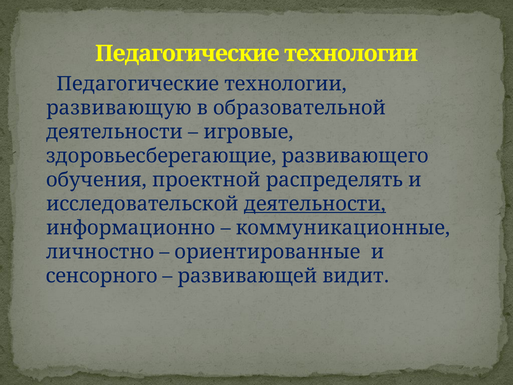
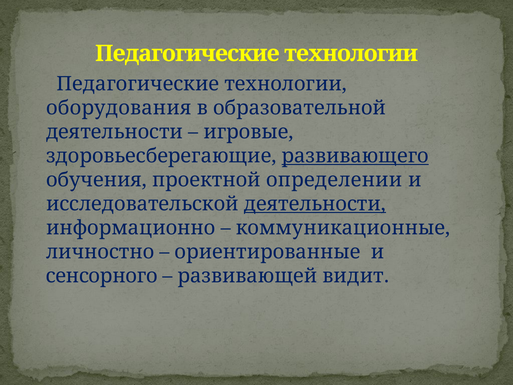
развивающую: развивающую -> оборудования (119, 108)
развивающего underline: none -> present (355, 156)
распределять: распределять -> определении (334, 180)
